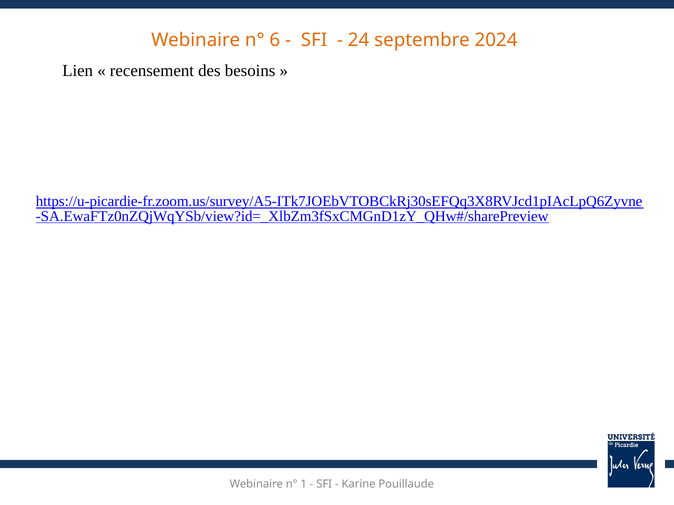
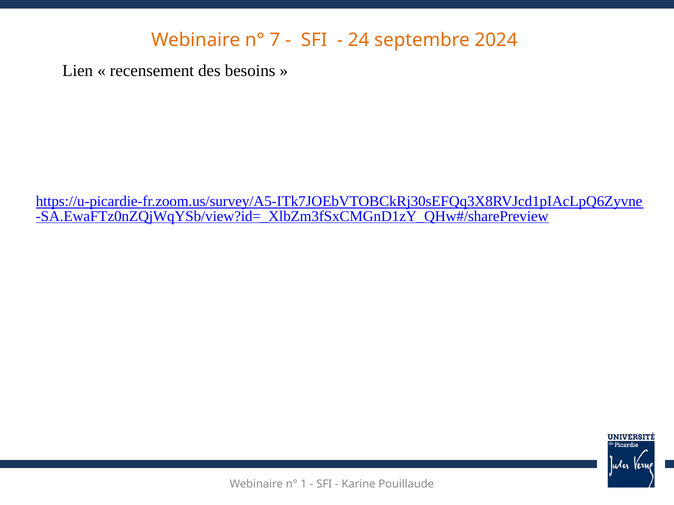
6: 6 -> 7 (275, 40)
